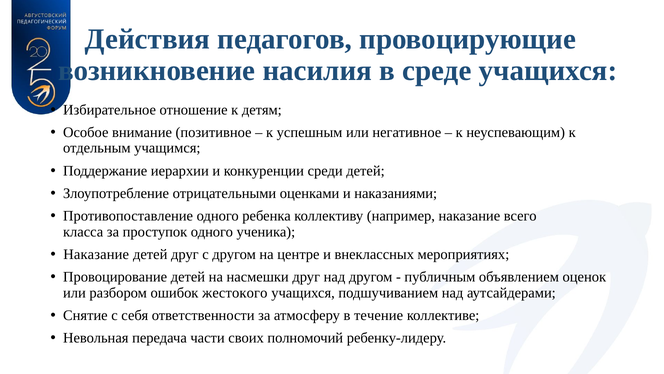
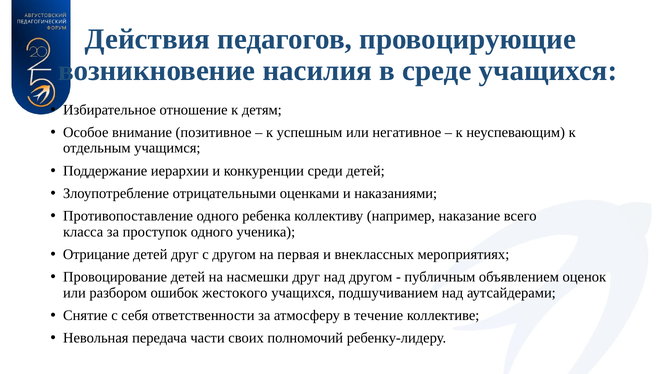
Наказание: Наказание -> Отрицание (96, 254)
центре: центре -> первая (298, 254)
